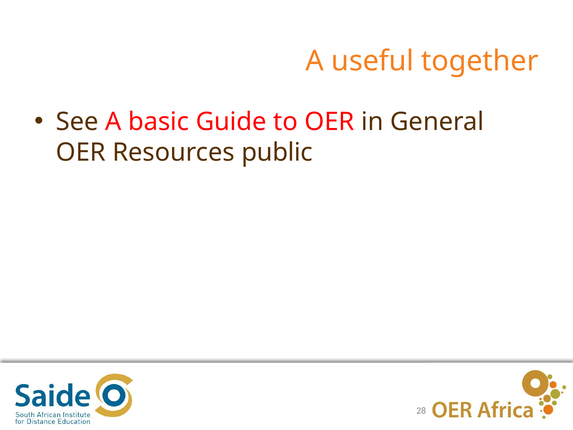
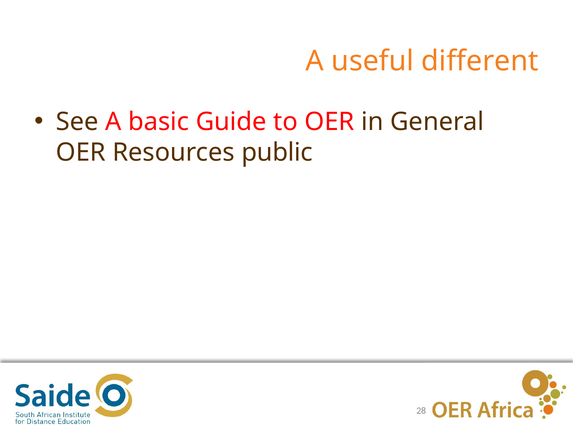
together: together -> different (480, 61)
